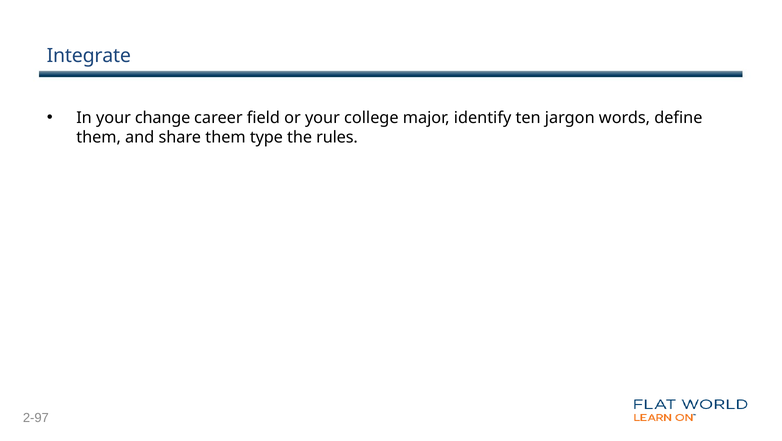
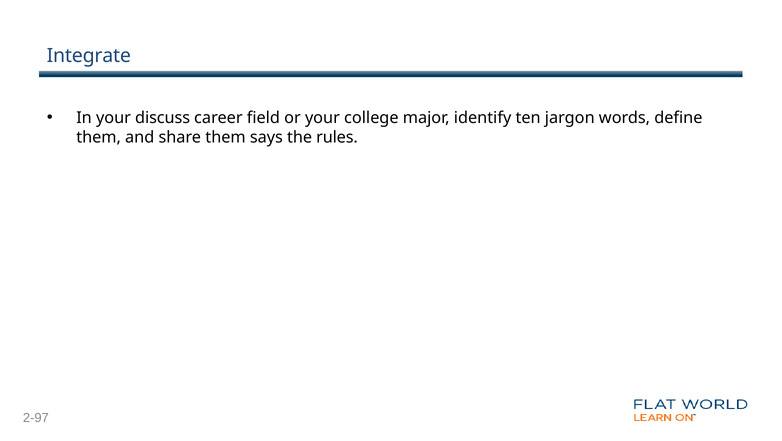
change: change -> discuss (163, 118)
type: type -> says (266, 137)
